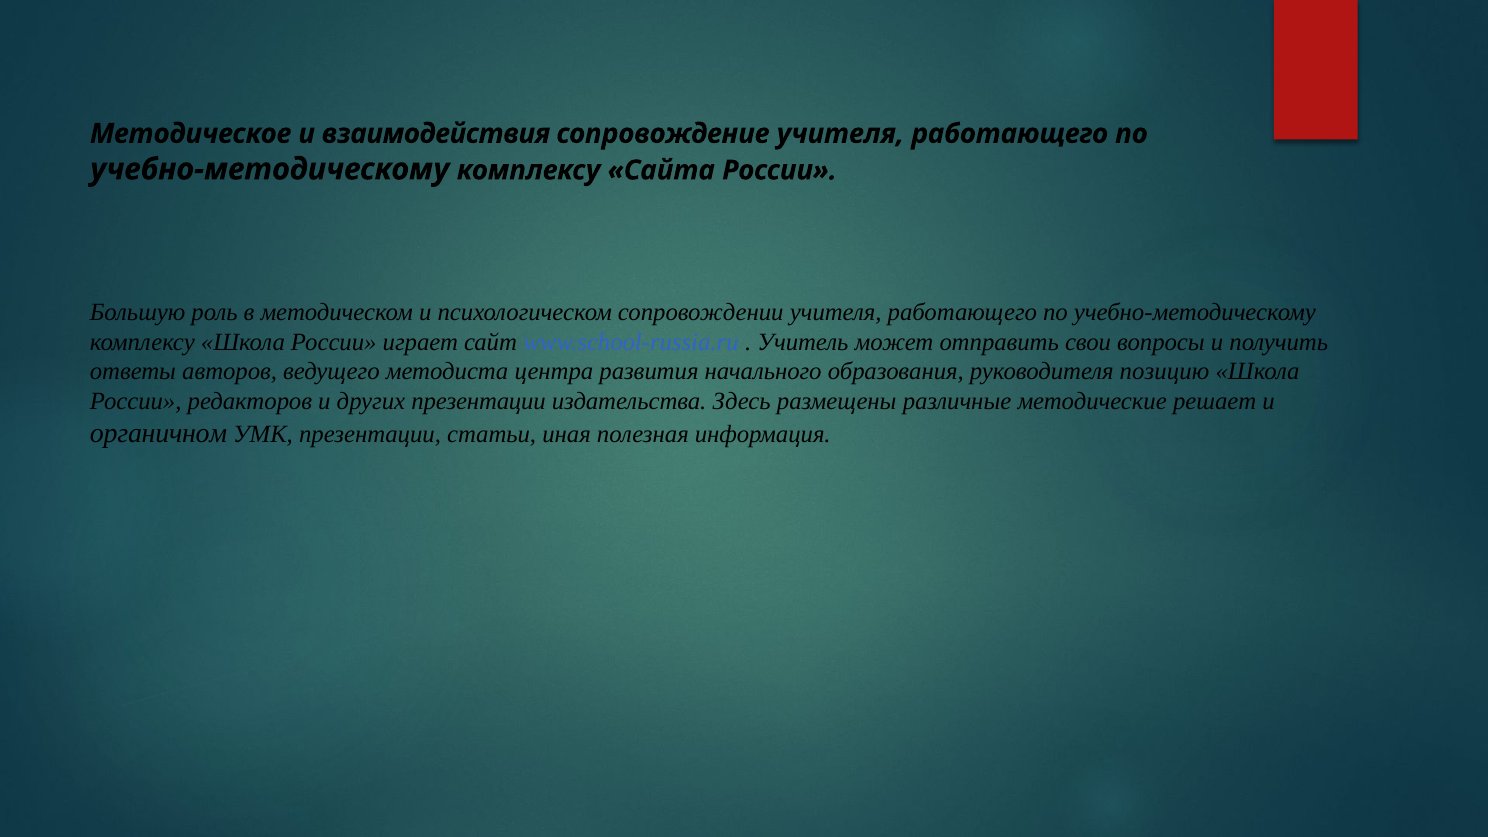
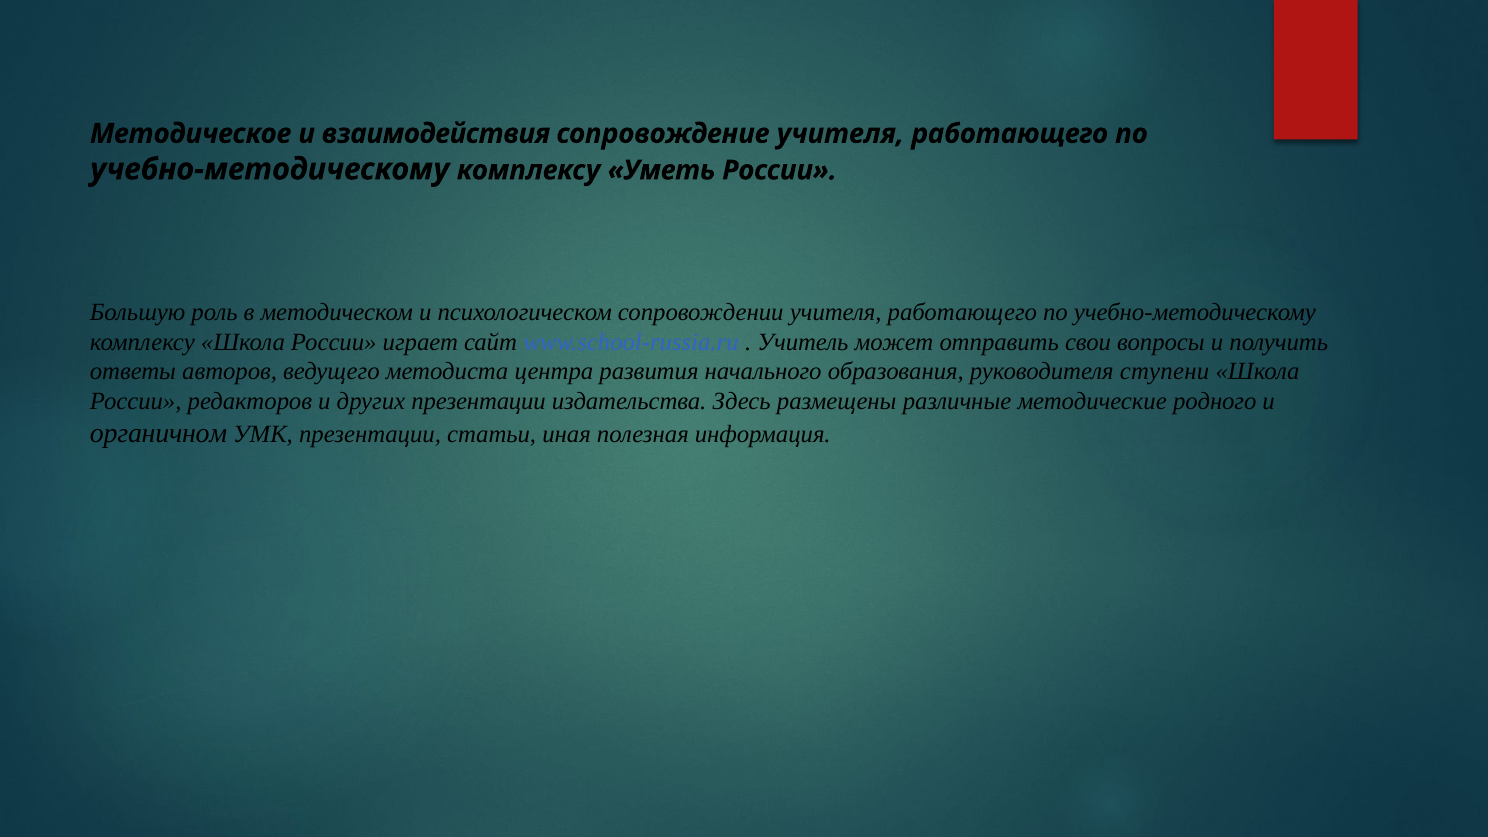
Сайта: Сайта -> Уметь (661, 170)
позицию: позицию -> ступени (1164, 372)
решает: решает -> родного (1215, 401)
